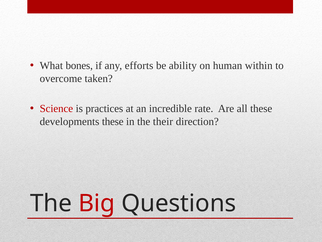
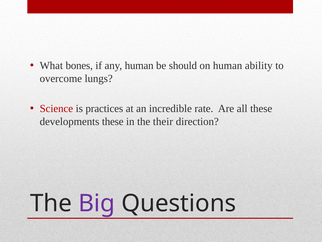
any efforts: efforts -> human (139, 65)
ability: ability -> should (183, 65)
within: within -> ability (259, 65)
taken: taken -> lungs (99, 78)
Big colour: red -> purple (97, 203)
